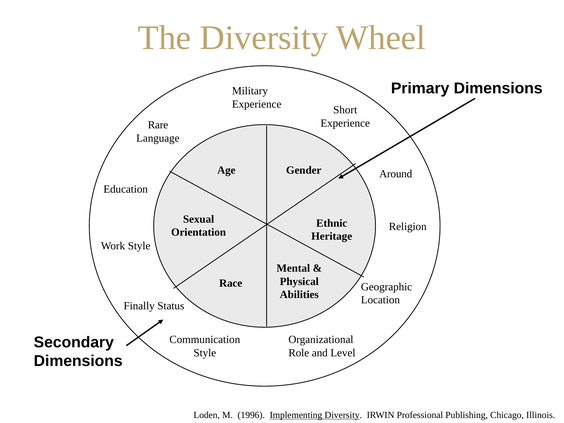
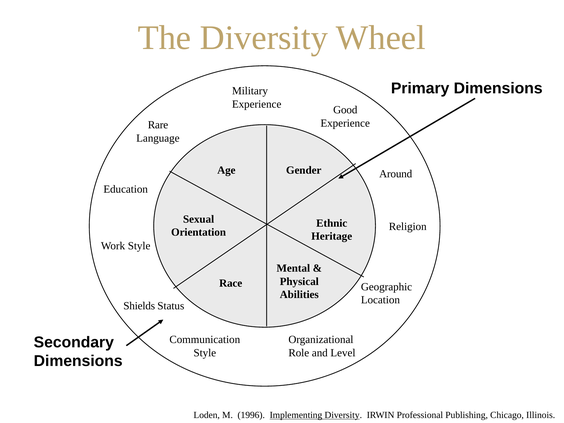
Short: Short -> Good (345, 110)
Finally: Finally -> Shields (139, 306)
